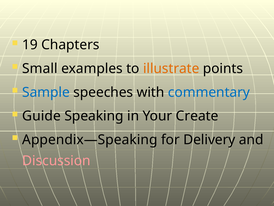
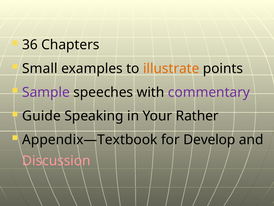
19: 19 -> 36 (30, 45)
Sample colour: blue -> purple (46, 92)
commentary colour: blue -> purple (209, 92)
Create: Create -> Rather (197, 116)
Appendix—Speaking: Appendix—Speaking -> Appendix—Textbook (90, 139)
Delivery: Delivery -> Develop (209, 139)
